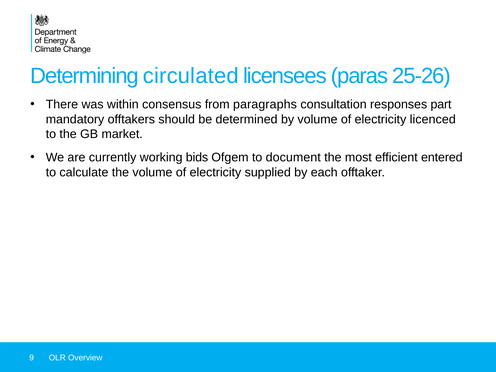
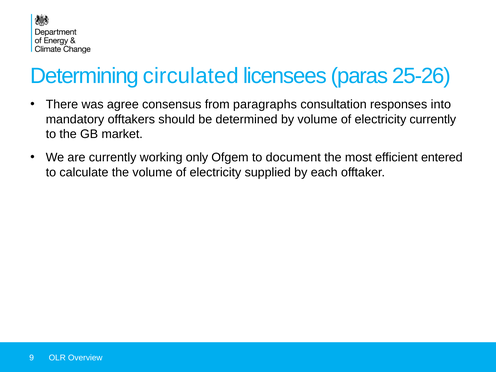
within: within -> agree (123, 104)
part: part -> into (441, 104)
electricity licenced: licenced -> currently (433, 119)
bids: bids -> only (197, 157)
